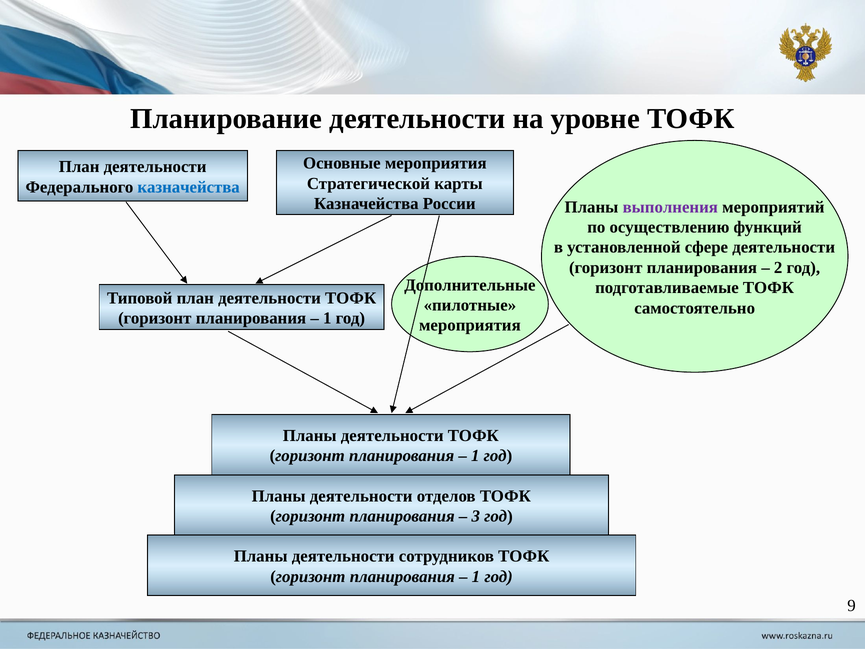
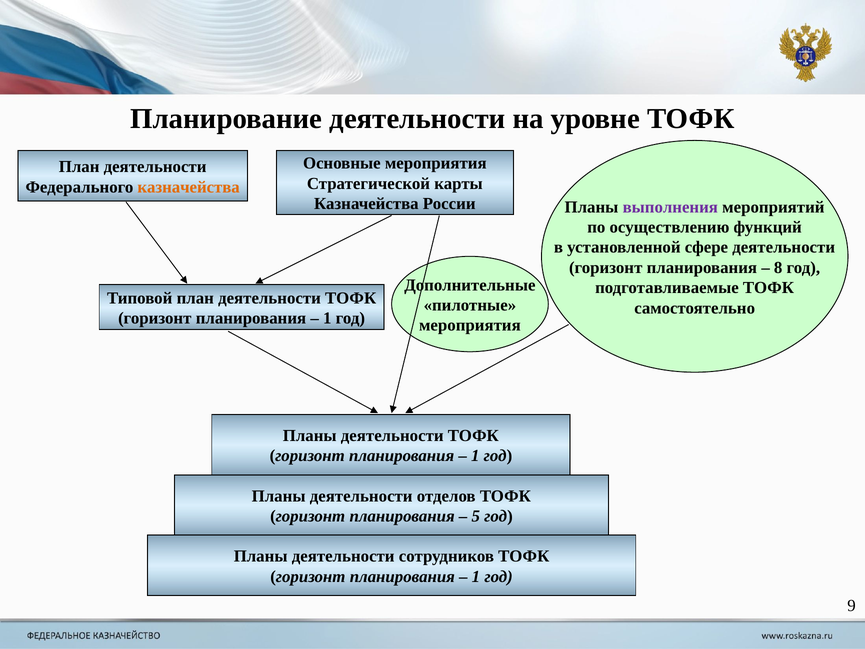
казначейства colour: blue -> orange (189, 187)
2: 2 -> 8 (778, 267)
3: 3 -> 5 (476, 516)
